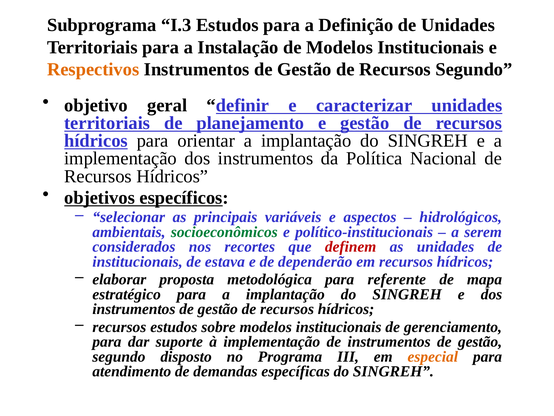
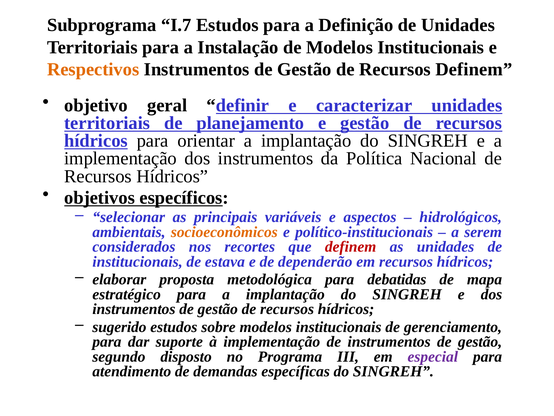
I.3: I.3 -> I.7 (176, 25)
Recursos Segundo: Segundo -> Definem (474, 69)
socioeconômicos colour: green -> orange (224, 232)
referente: referente -> debatidas (397, 279)
recursos: recursos -> sugerido (119, 327)
especial colour: orange -> purple (433, 356)
